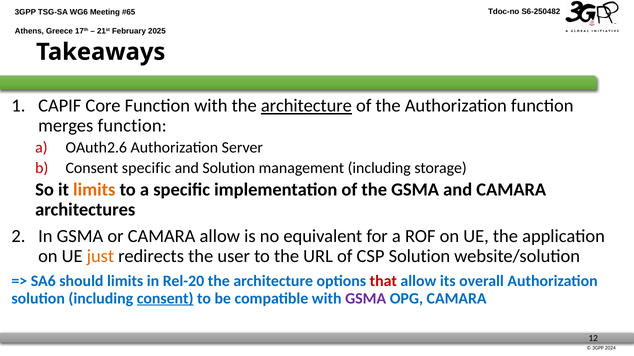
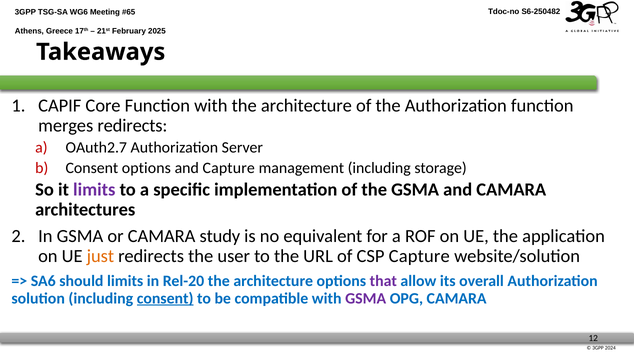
architecture underline: present -> none (306, 106)
merges function: function -> redirects (132, 126)
OAuth2.6: OAuth2.6 -> OAuth2.7 (96, 148)
Consent specific: specific -> options (146, 168)
and Solution: Solution -> Capture (229, 168)
limits colour: orange -> purple (94, 190)
CAMARA allow: allow -> study (220, 237)
CSP Solution: Solution -> Capture (419, 257)
that colour: red -> purple (383, 282)
